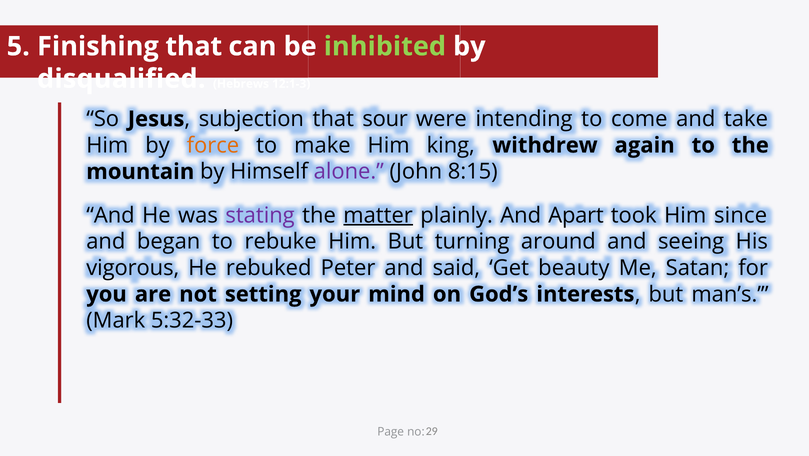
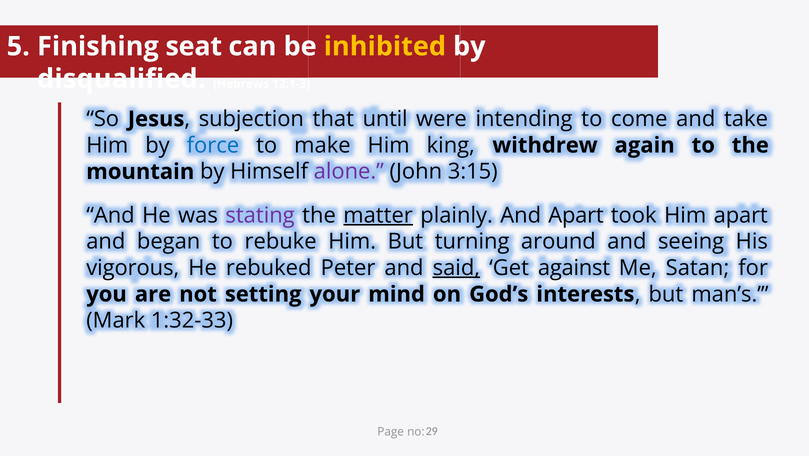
Finishing that: that -> seat (194, 46)
inhibited colour: light green -> yellow (385, 46)
sour: sour -> until (385, 119)
force colour: orange -> blue (213, 145)
8:15: 8:15 -> 3:15 (473, 172)
Him since: since -> apart (741, 215)
said underline: none -> present (456, 268)
beauty: beauty -> against (574, 268)
5:32-33: 5:32-33 -> 1:32-33 (192, 321)
